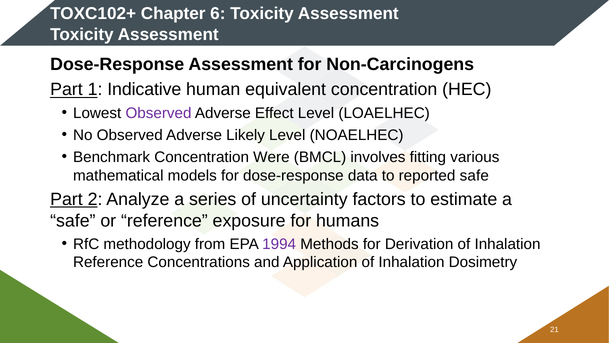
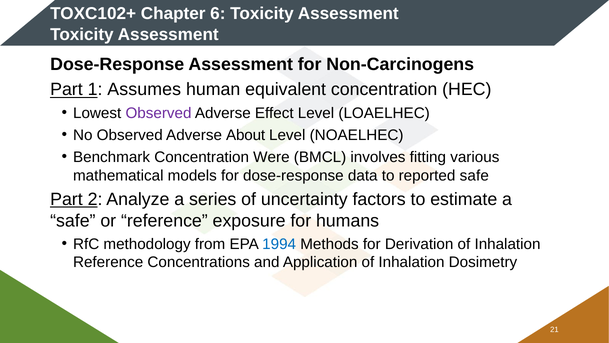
Indicative: Indicative -> Assumes (144, 89)
Likely: Likely -> About (246, 135)
1994 colour: purple -> blue (279, 244)
